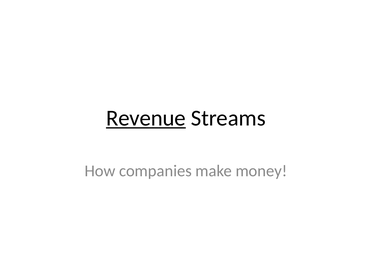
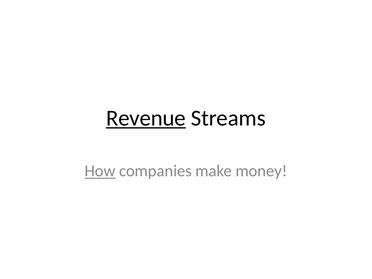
How underline: none -> present (100, 171)
